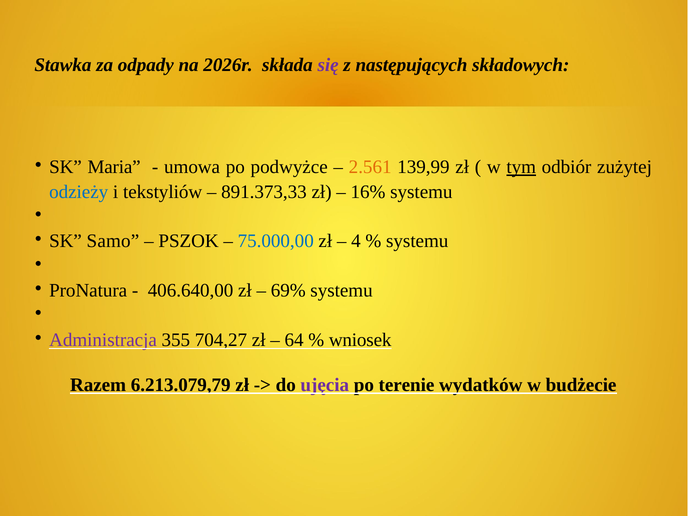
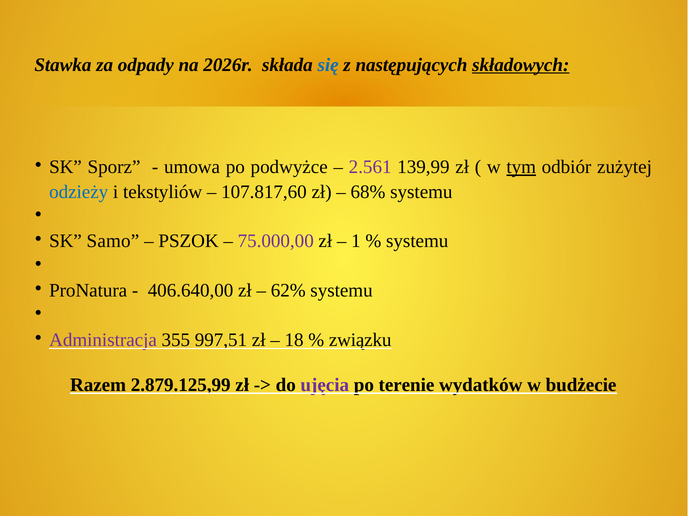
się colour: purple -> blue (328, 65)
składowych underline: none -> present (521, 65)
Maria: Maria -> Sporz (114, 167)
2.561 colour: orange -> purple (370, 167)
891.373,33: 891.373,33 -> 107.817,60 (264, 192)
16%: 16% -> 68% (368, 192)
75.000,00 colour: blue -> purple (276, 241)
4: 4 -> 1 (356, 241)
69%: 69% -> 62% (288, 290)
704,27: 704,27 -> 997,51 (221, 340)
64: 64 -> 18 (294, 340)
wniosek: wniosek -> związku (360, 340)
6.213.079,79: 6.213.079,79 -> 2.879.125,99 (181, 385)
